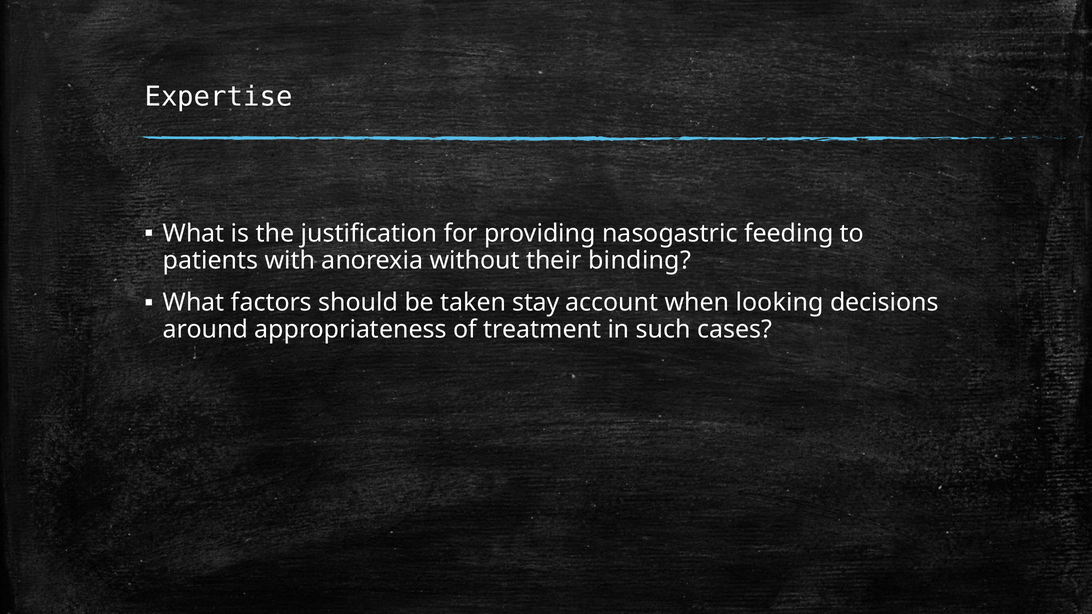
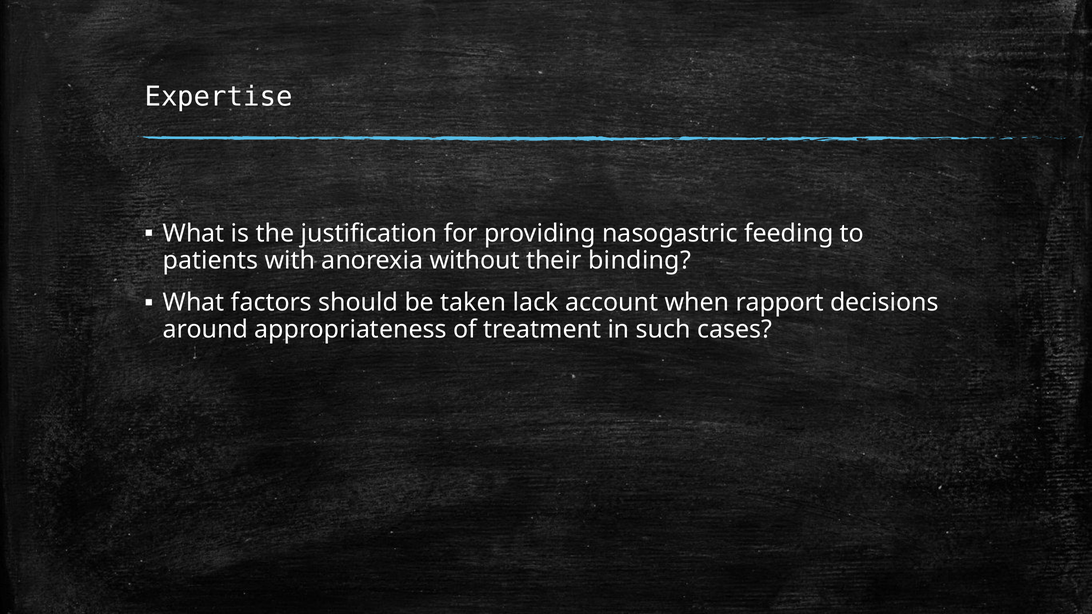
stay: stay -> lack (536, 303)
looking: looking -> rapport (780, 303)
